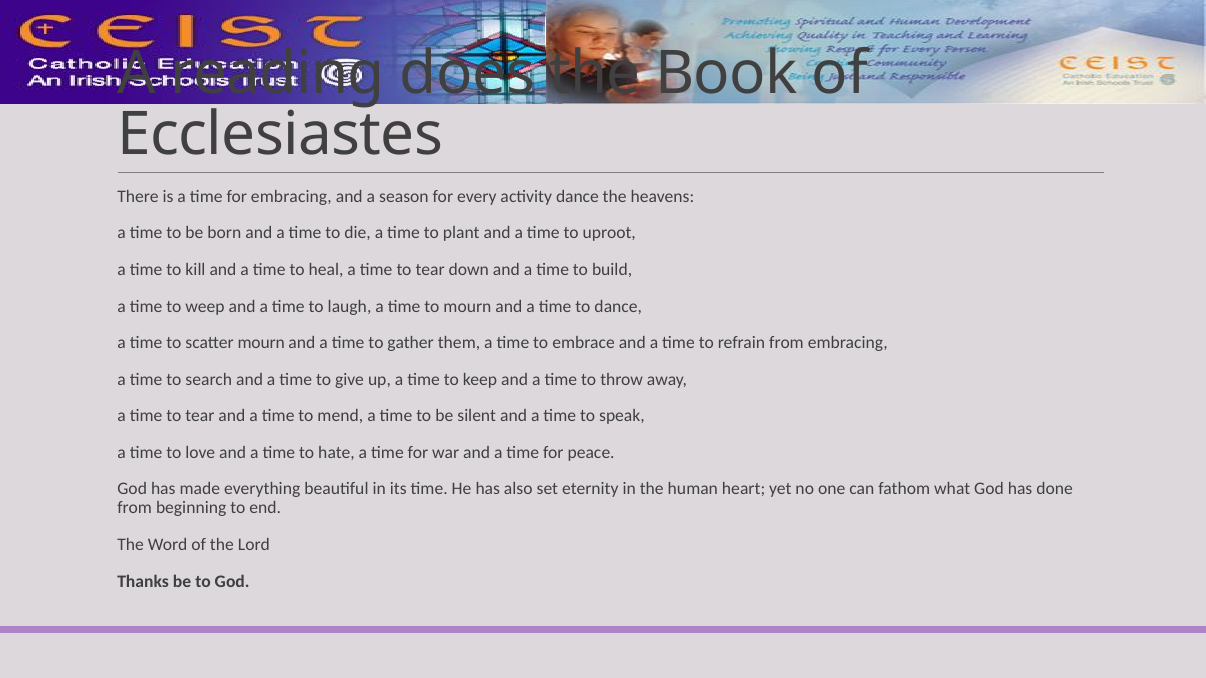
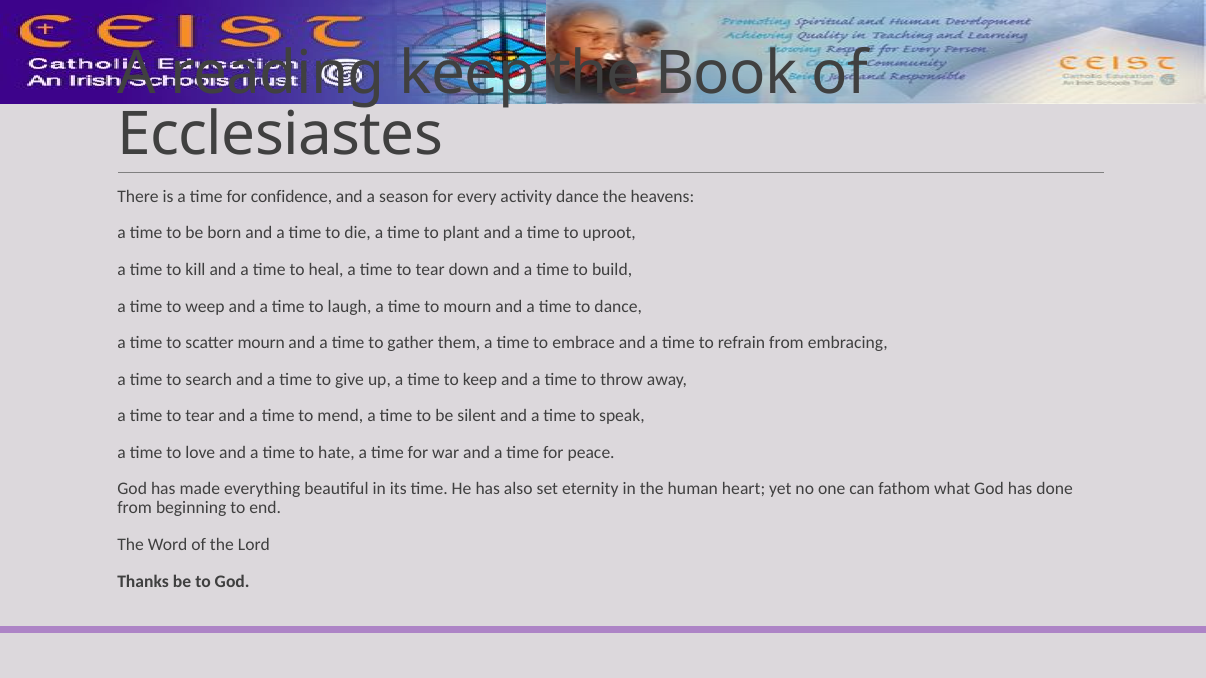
reading does: does -> keep (467, 74)
for embracing: embracing -> confidence (291, 197)
